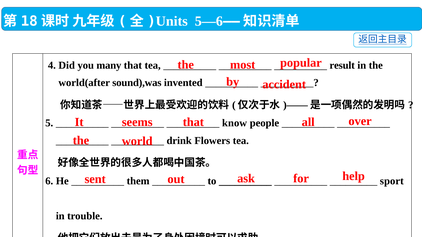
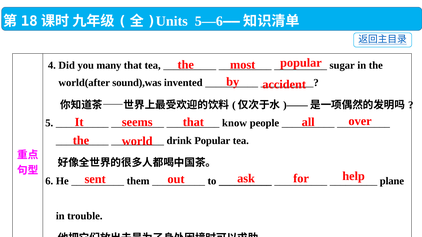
result: result -> sugar (342, 65)
drink Flowers: Flowers -> Popular (212, 141)
sport: sport -> plane (392, 181)
